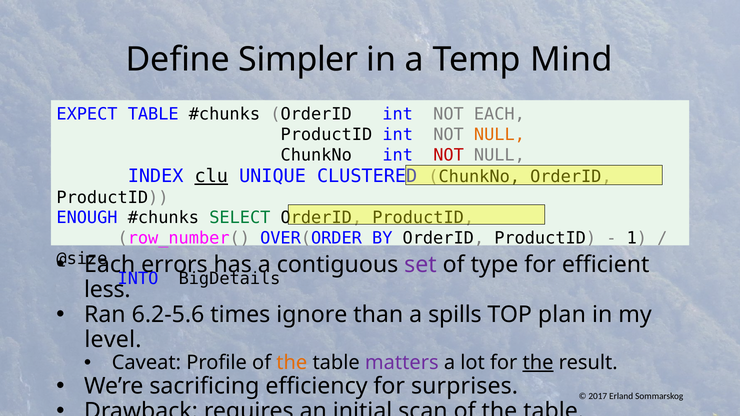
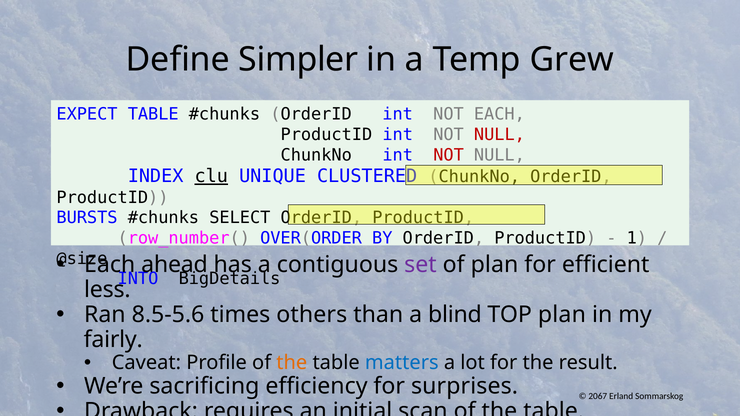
Mind: Mind -> Grew (572, 60)
NULL colour: orange -> red (499, 135)
ENOUGH: ENOUGH -> BURSTS (87, 218)
SELECT colour: green -> black (240, 218)
errors: errors -> ahead (174, 265)
of type: type -> plan (495, 265)
6.2-5.6: 6.2-5.6 -> 8.5-5.6 (168, 315)
ignore: ignore -> others (312, 315)
spills: spills -> blind (455, 315)
level: level -> fairly (113, 340)
matters colour: purple -> blue (402, 363)
the underline: present -> none (538, 363)
2017: 2017 -> 2067 (598, 396)
